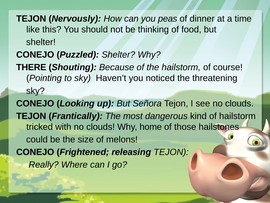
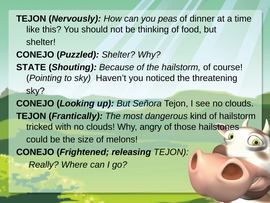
THERE: THERE -> STATE (31, 67)
home: home -> angry (151, 127)
